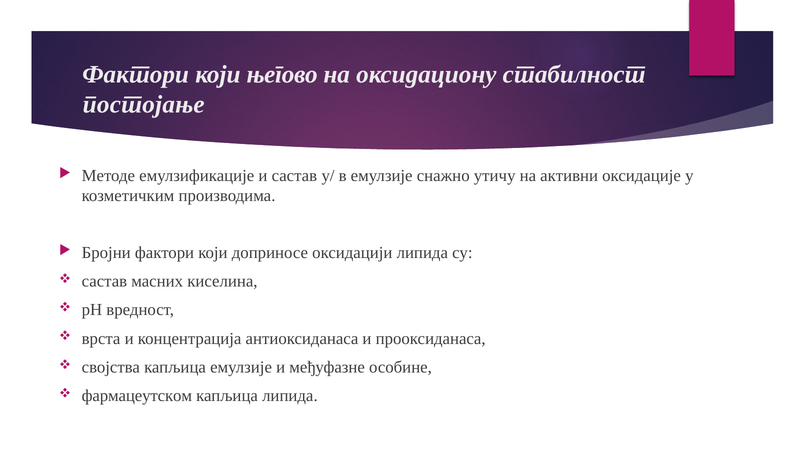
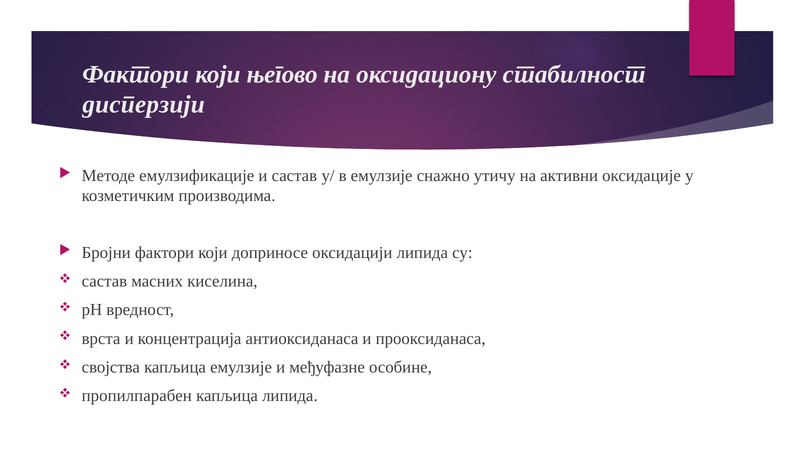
постојање: постојање -> дисперзији (144, 104)
фармацеутском: фармацеутском -> пропилпарабен (137, 395)
